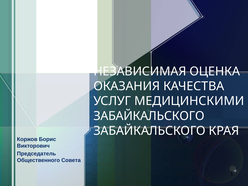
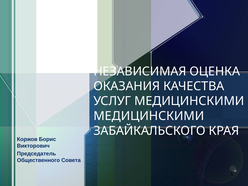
ЗАБАЙКАЛЬСКОГО: ЗАБАЙКАЛЬСКОГО -> МЕДИЦИНСКИМИ (149, 116)
